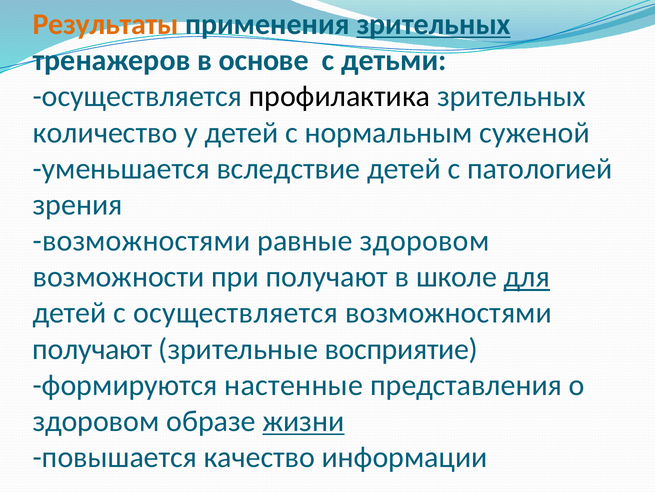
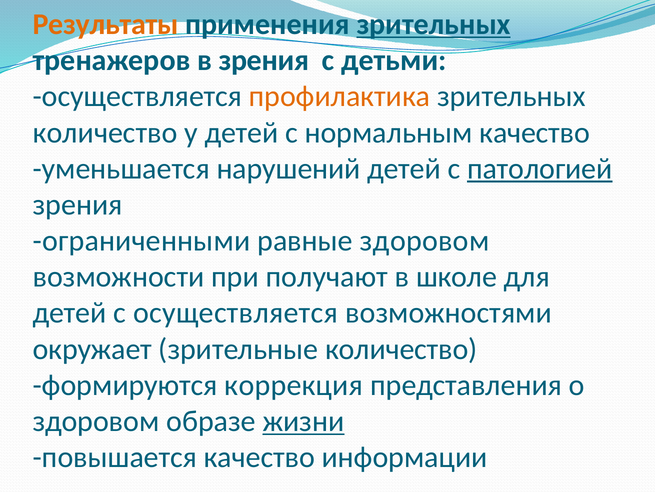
в основе: основе -> зрения (264, 60)
профилактика colour: black -> orange (340, 96)
нормальным суженой: суженой -> качество (535, 132)
вследствие: вследствие -> нарушений (289, 168)
патологией underline: none -> present (540, 168)
возможностями: возможностями -> ограниченными (142, 240)
для underline: present -> none (527, 277)
получают: получают -> окружает (92, 349)
зрительные восприятие: восприятие -> количество (401, 349)
настенные: настенные -> коррекция (294, 385)
